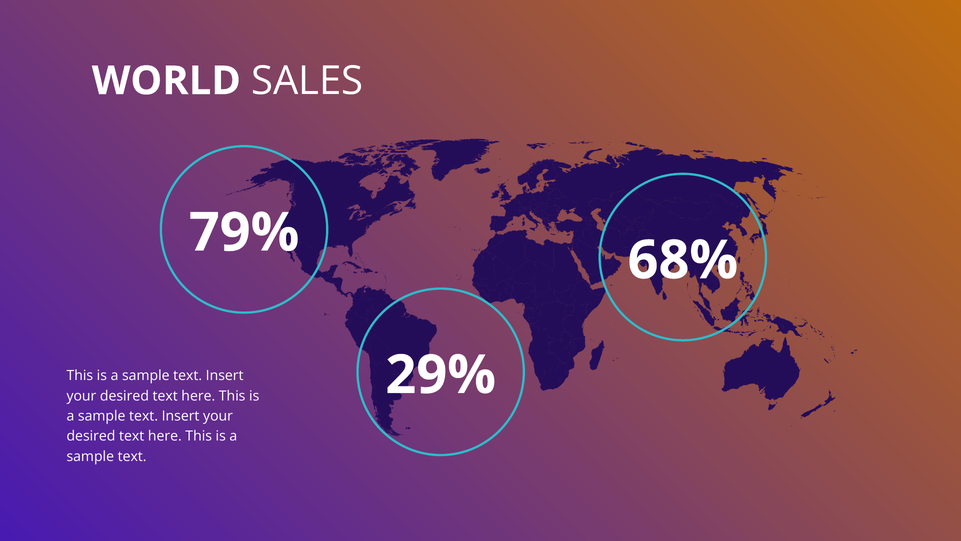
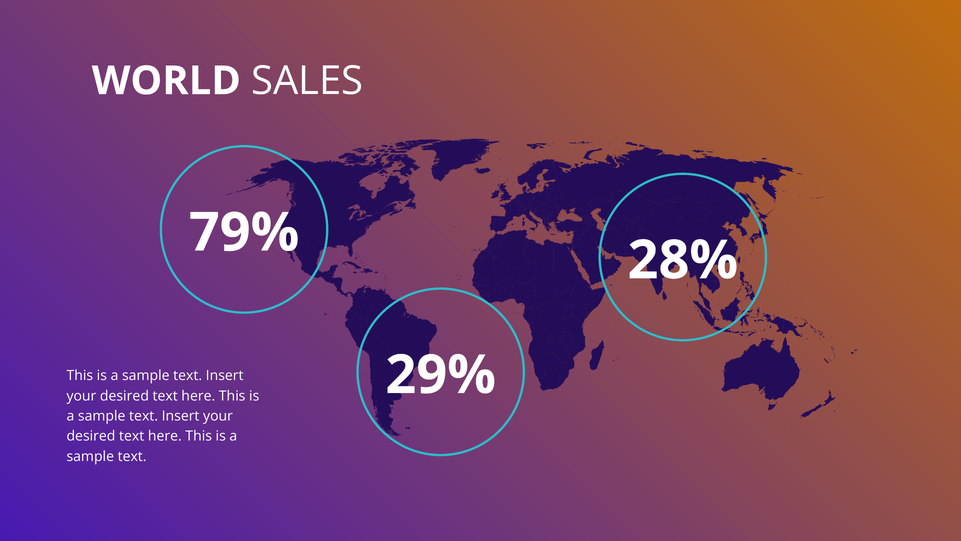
68%: 68% -> 28% (683, 260)
